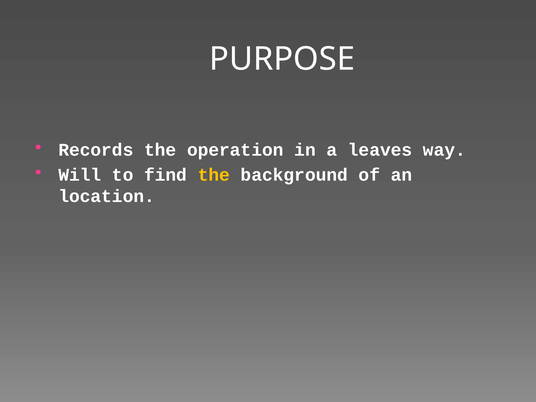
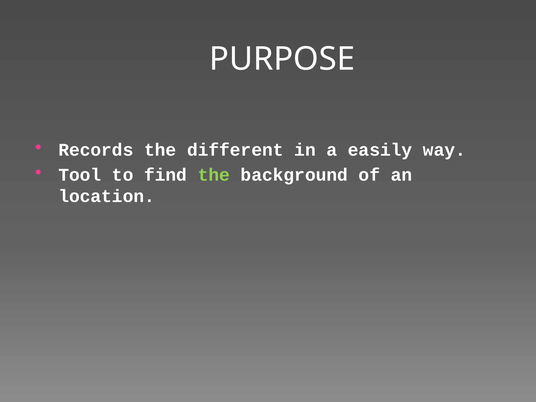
operation: operation -> different (235, 150)
leaves: leaves -> easily (380, 150)
Will: Will -> Tool (80, 175)
the colour: yellow -> light green (214, 175)
